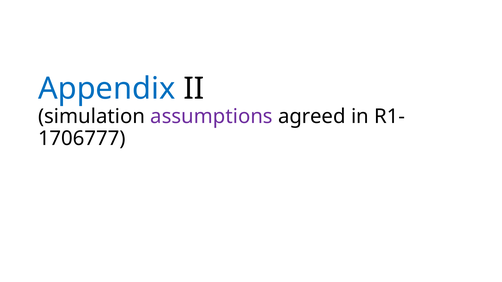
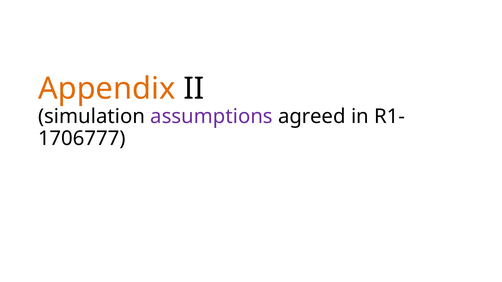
Appendix colour: blue -> orange (107, 89)
